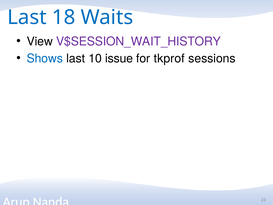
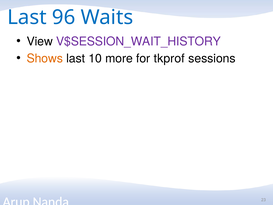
18: 18 -> 96 (64, 17)
Shows colour: blue -> orange (45, 58)
issue: issue -> more (119, 58)
